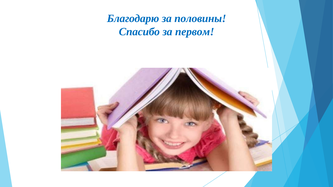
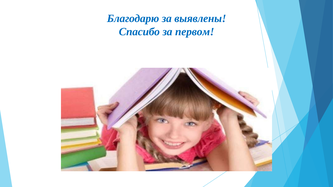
половины: половины -> выявлены (200, 18)
